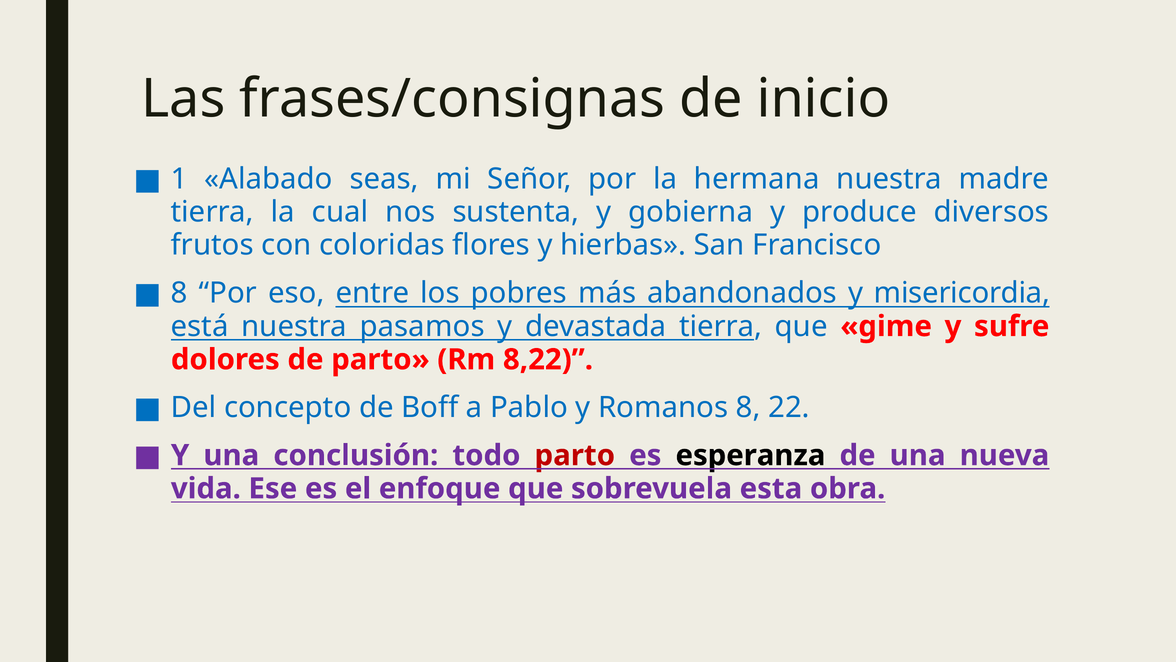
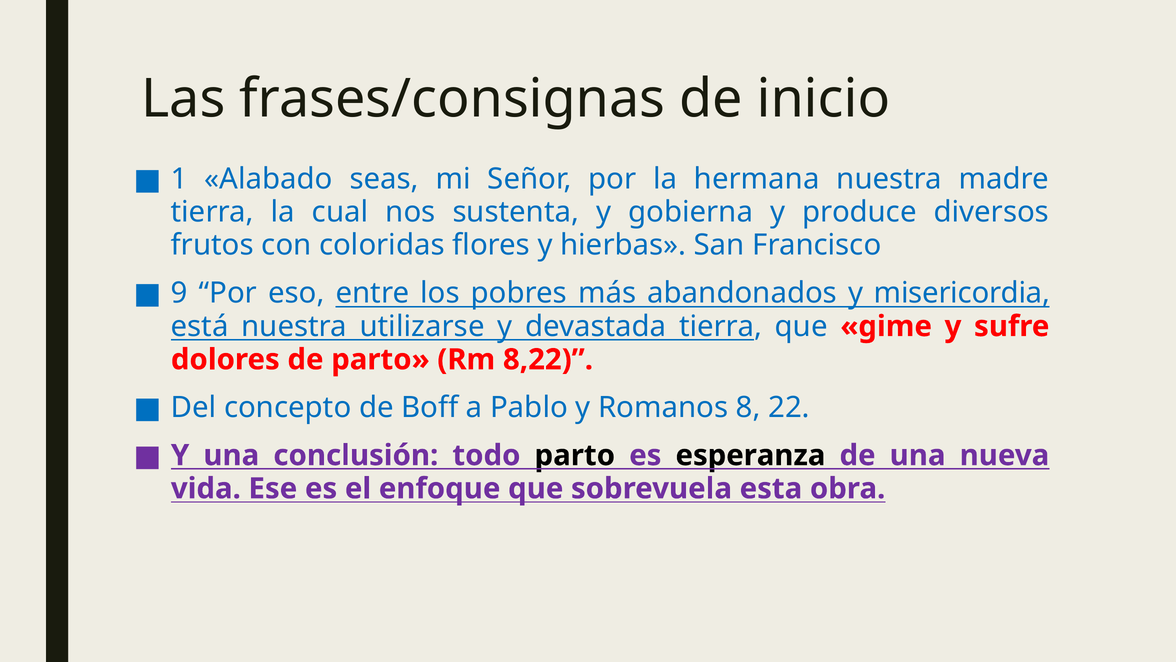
8: 8 -> 9 (179, 293)
pasamos: pasamos -> utilizarse (422, 326)
parto colour: red -> black (575, 455)
